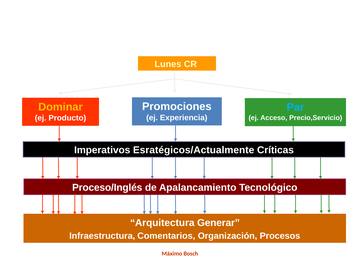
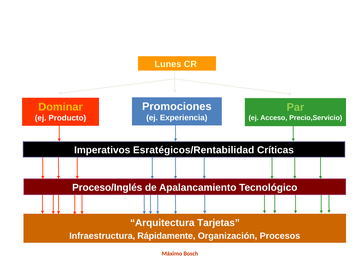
Par colour: light blue -> light green (295, 107)
Esratégicos/Actualmente: Esratégicos/Actualmente -> Esratégicos/Rentabilidad (194, 150)
Generar: Generar -> Tarjetas (219, 223)
Comentarios: Comentarios -> Rápidamente (166, 236)
